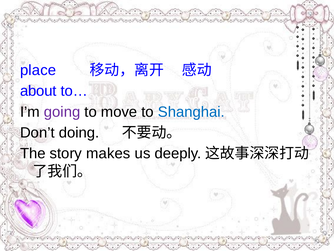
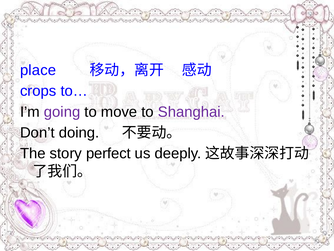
about: about -> crops (38, 91)
Shanghai colour: blue -> purple (191, 112)
makes: makes -> perfect (108, 153)
